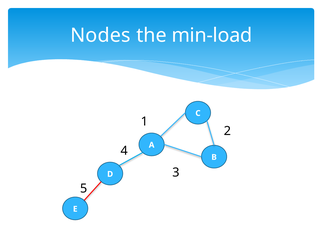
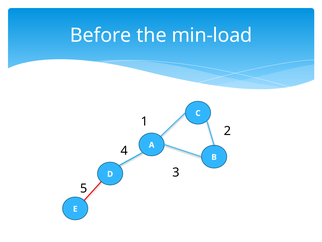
Nodes: Nodes -> Before (101, 35)
